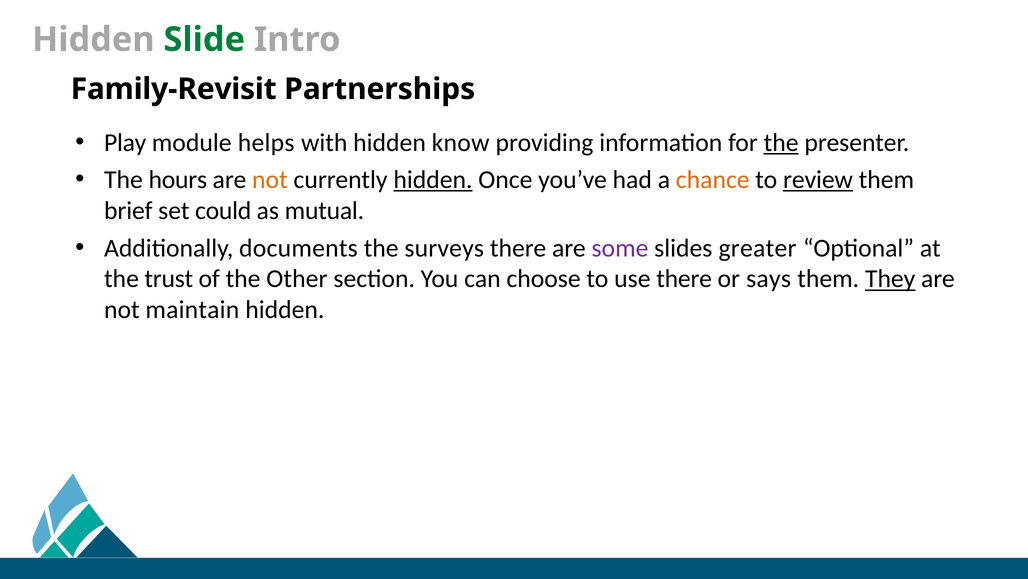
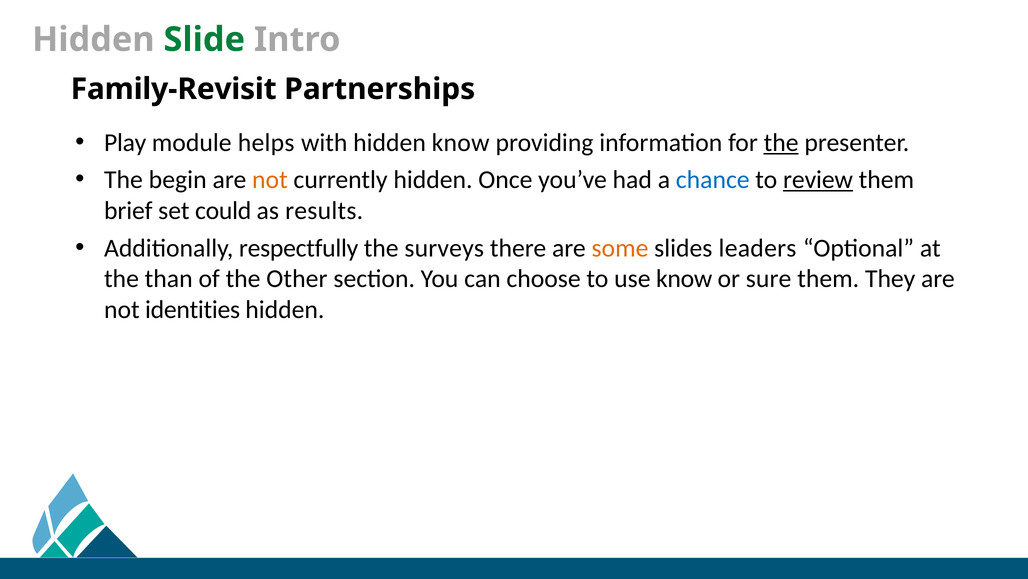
hours: hours -> begin (178, 180)
hidden underline: present -> none (433, 180)
chance colour: orange -> blue (713, 180)
mutual: mutual -> results (324, 210)
documents: documents -> respectfully (299, 248)
some colour: purple -> orange (620, 248)
greater: greater -> leaders (758, 248)
trust: trust -> than (169, 279)
use there: there -> know (684, 279)
says: says -> sure (769, 279)
They underline: present -> none (890, 279)
maintain: maintain -> identities (193, 309)
